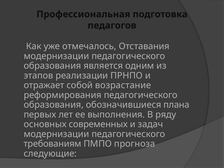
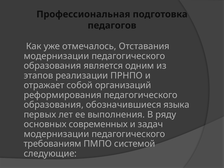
возрастание: возрастание -> организаций (123, 85)
плана: плана -> языка (176, 105)
прогноза: прогноза -> системой (135, 144)
